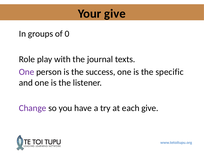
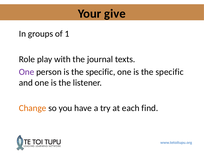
0: 0 -> 1 (67, 34)
person is the success: success -> specific (100, 72)
Change colour: purple -> orange (33, 108)
each give: give -> find (150, 108)
